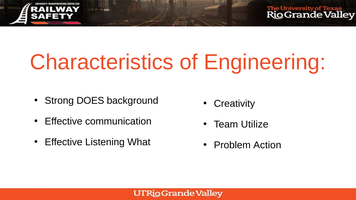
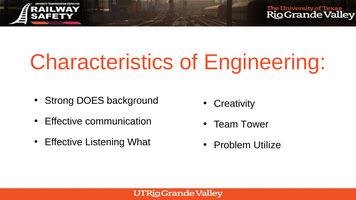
Utilize: Utilize -> Tower (255, 125)
Action: Action -> Utilize (267, 145)
